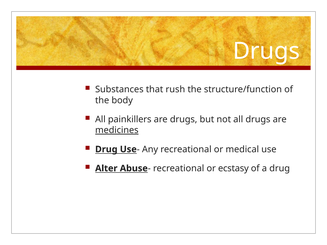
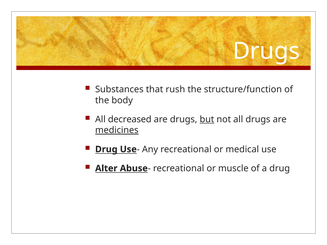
painkillers: painkillers -> decreased (130, 119)
but underline: none -> present (207, 119)
ecstasy: ecstasy -> muscle (233, 169)
